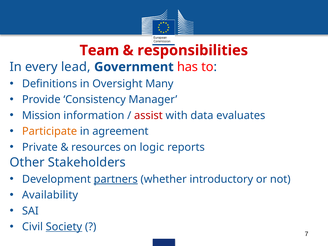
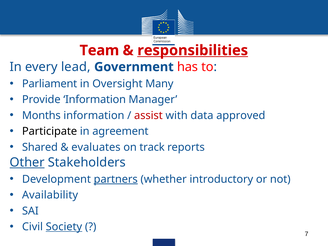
responsibilities underline: none -> present (193, 50)
Definitions: Definitions -> Parliament (50, 84)
Provide Consistency: Consistency -> Information (95, 100)
Mission: Mission -> Months (41, 115)
evaluates: evaluates -> approved (241, 115)
Participate colour: orange -> black (50, 131)
Private: Private -> Shared (40, 147)
resources: resources -> evaluates (96, 147)
logic: logic -> track (152, 147)
Other underline: none -> present (27, 162)
